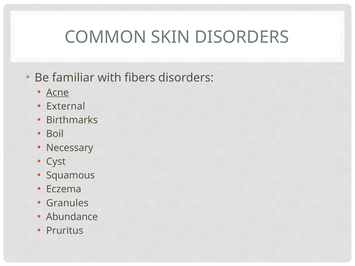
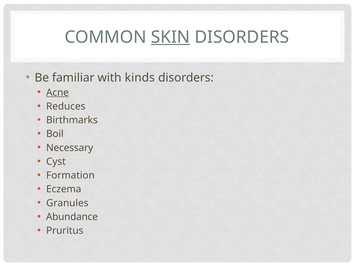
SKIN underline: none -> present (171, 37)
fibers: fibers -> kinds (140, 78)
External: External -> Reduces (66, 106)
Squamous: Squamous -> Formation (70, 176)
